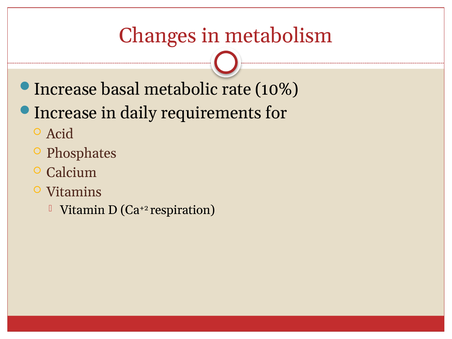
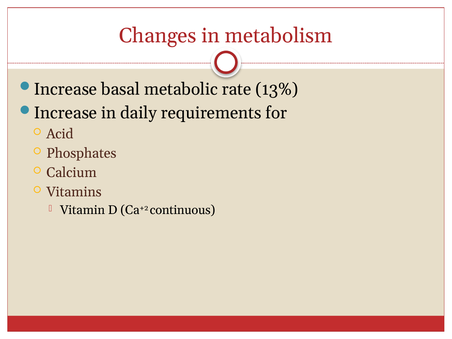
10%: 10% -> 13% (277, 89)
respiration: respiration -> continuous (183, 210)
